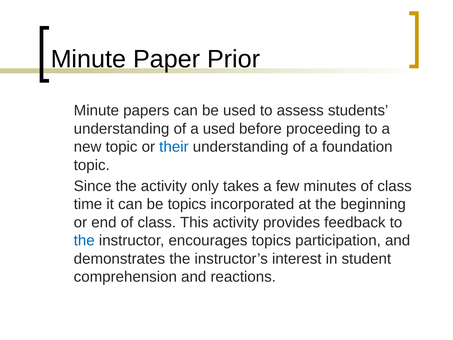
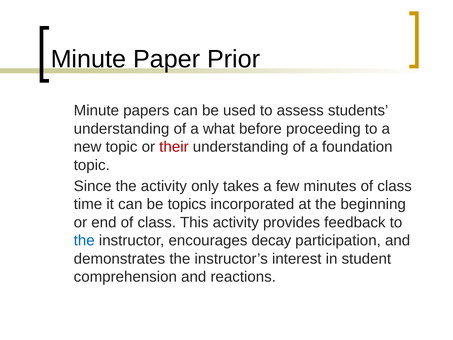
a used: used -> what (219, 129)
their colour: blue -> red (174, 147)
encourages topics: topics -> decay (271, 240)
